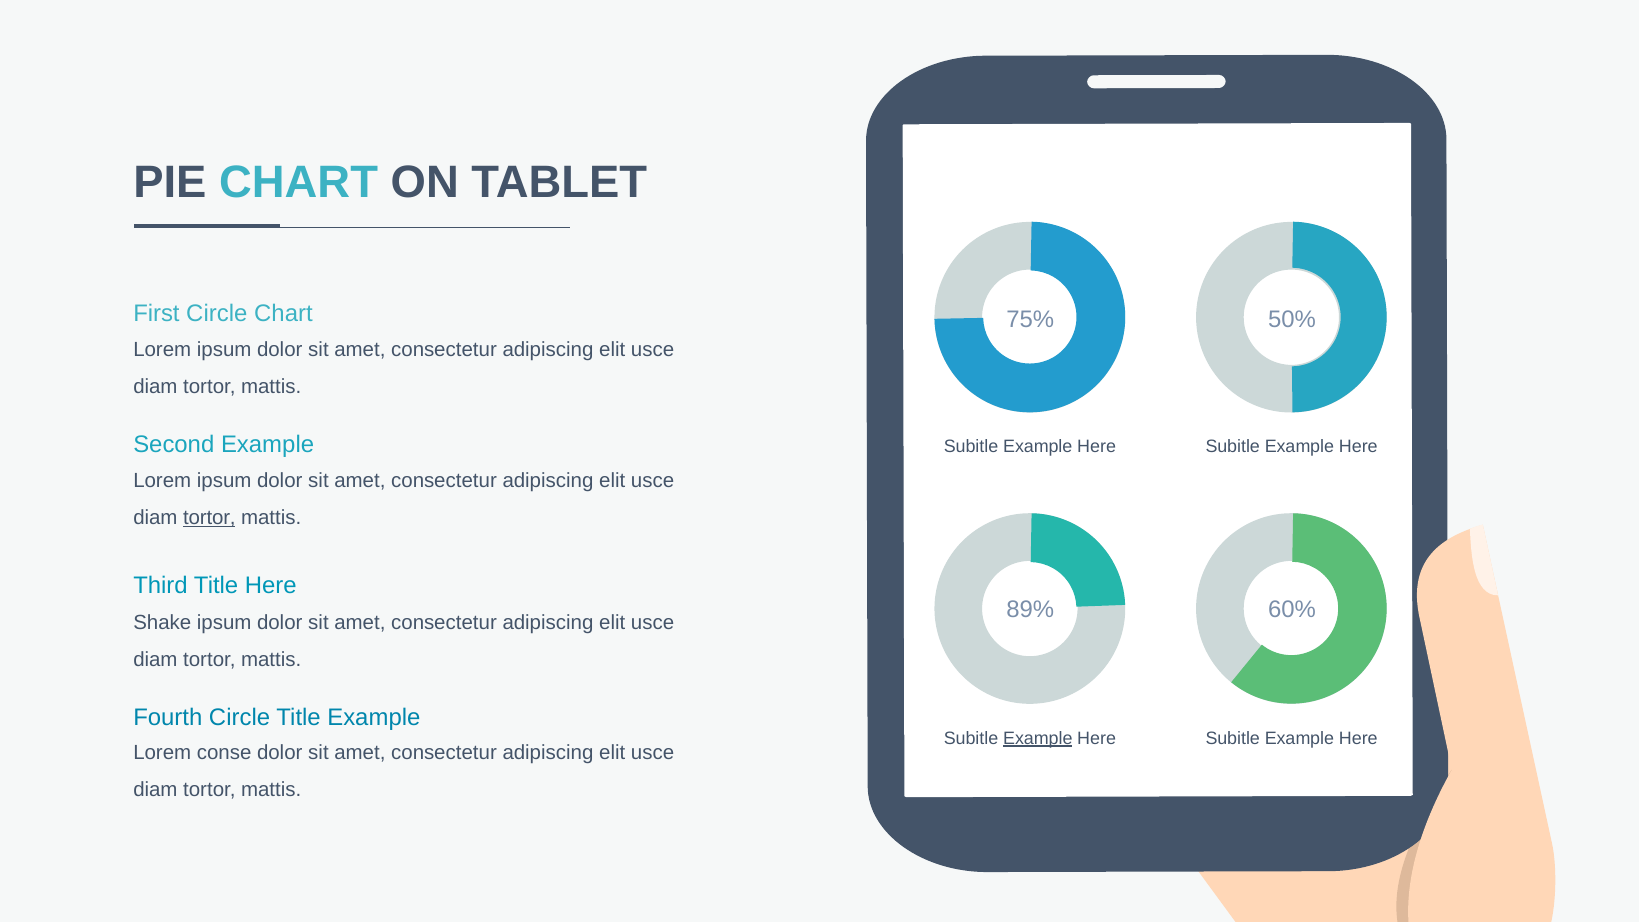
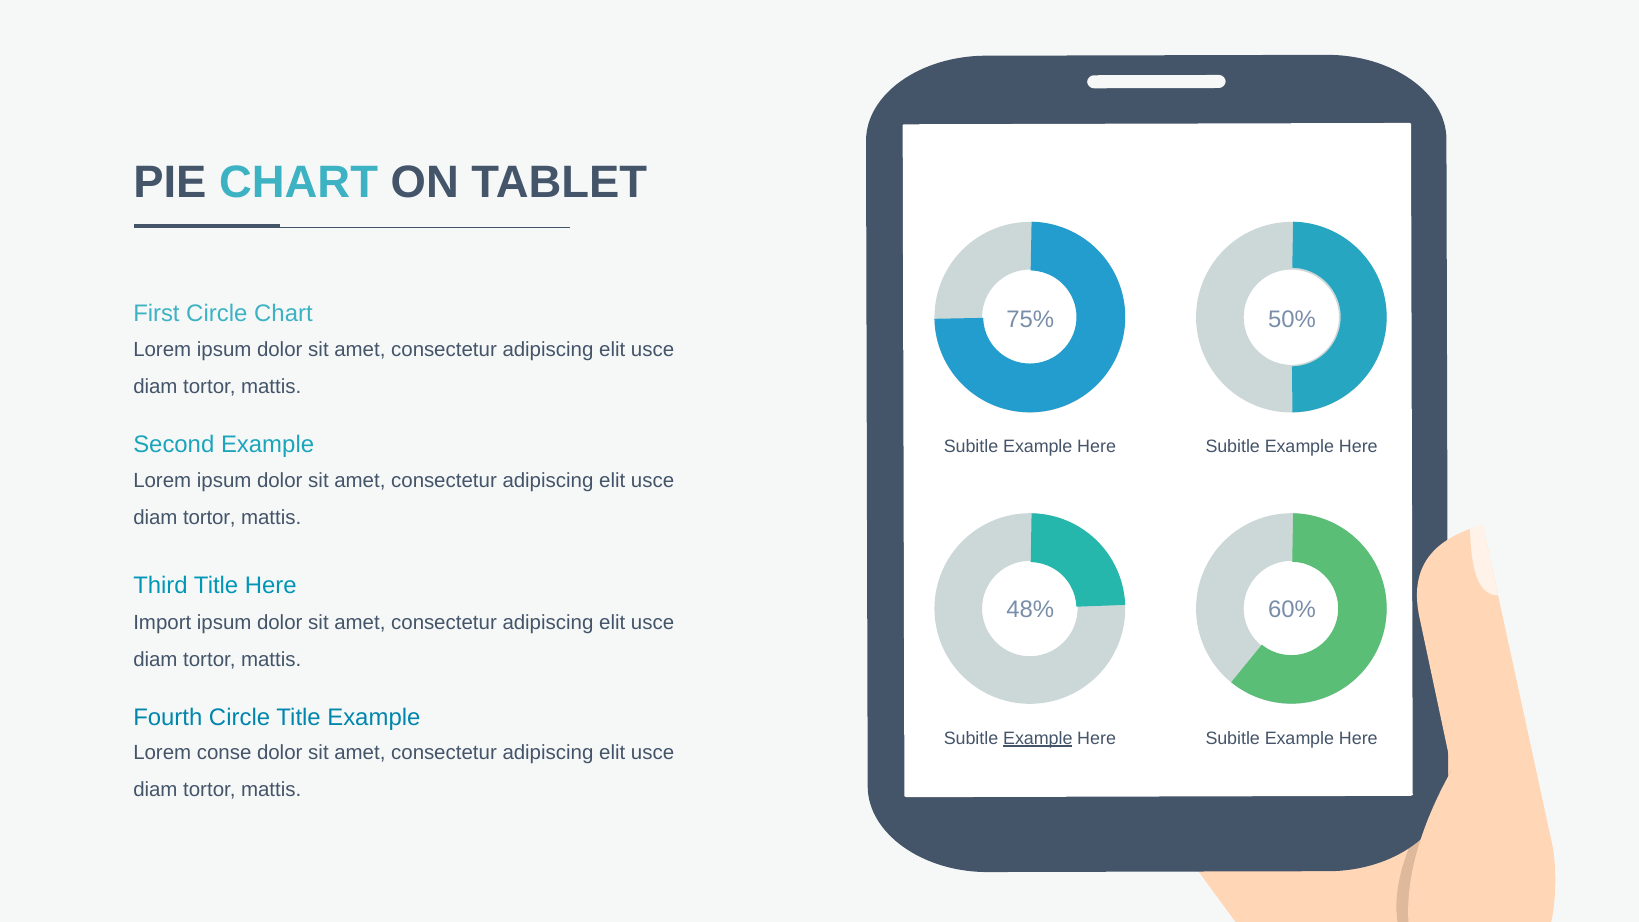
tortor underline: present -> none (209, 518)
89%: 89% -> 48% (1030, 610)
Shake: Shake -> Import (162, 622)
